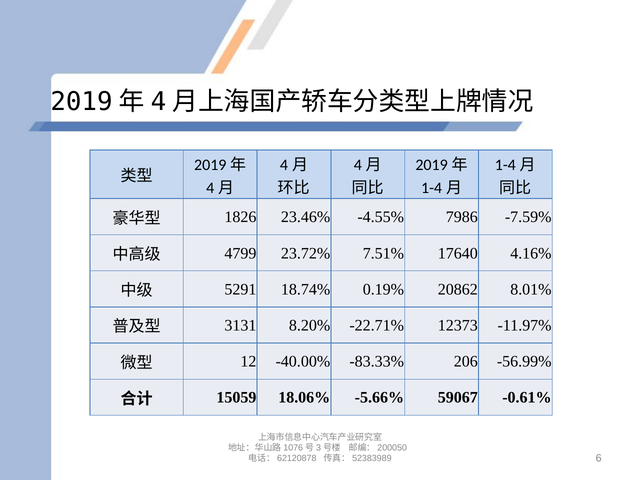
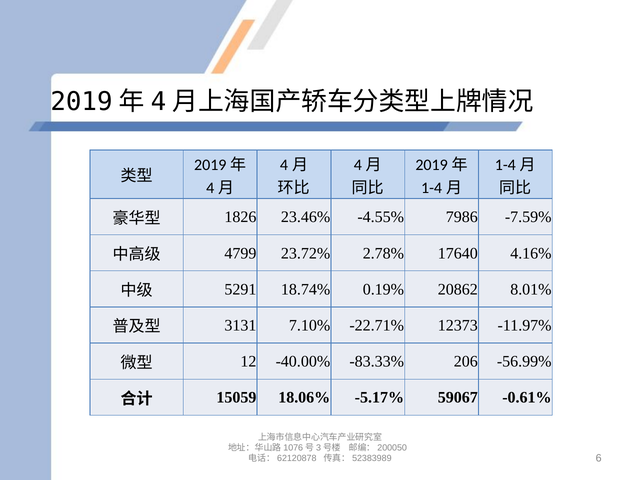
7.51%: 7.51% -> 2.78% (383, 253)
8.20%: 8.20% -> 7.10% (310, 325)
-5.66%: -5.66% -> -5.17% (379, 398)
